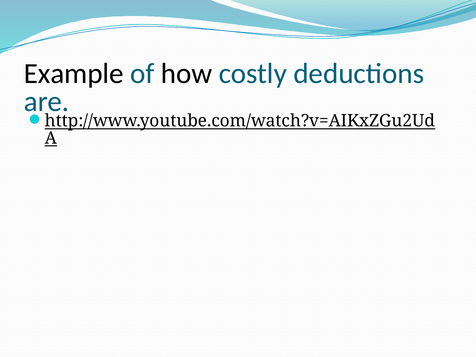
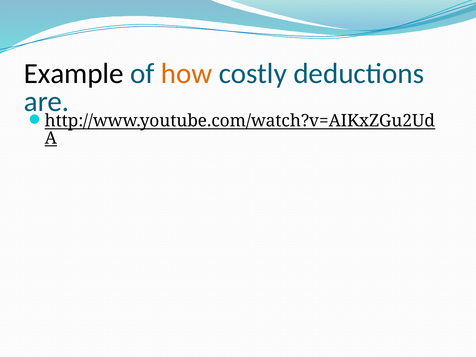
how colour: black -> orange (187, 74)
